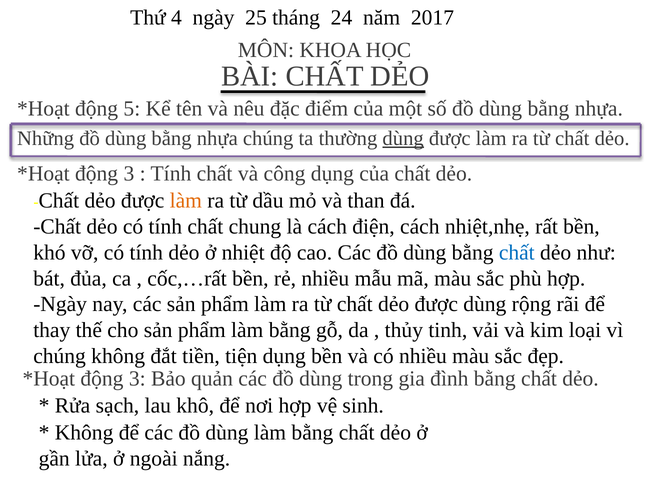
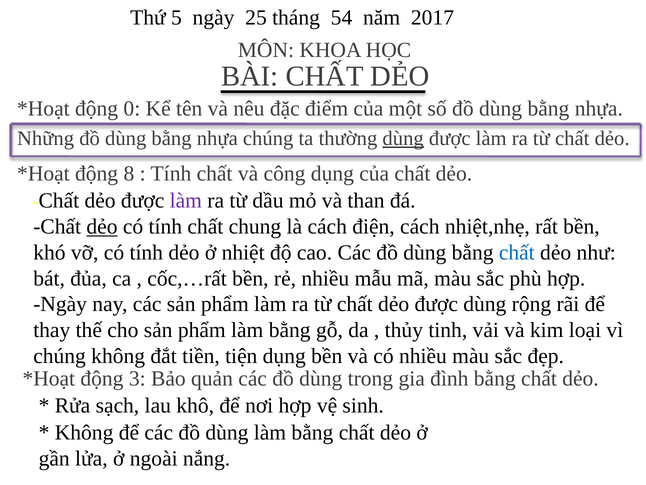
4: 4 -> 5 (176, 18)
24: 24 -> 54 (342, 18)
5: 5 -> 0 (132, 109)
3: 3 -> 8 (129, 174)
làm colour: orange -> purple (186, 201)
dẻo underline: none -> present (102, 226)
